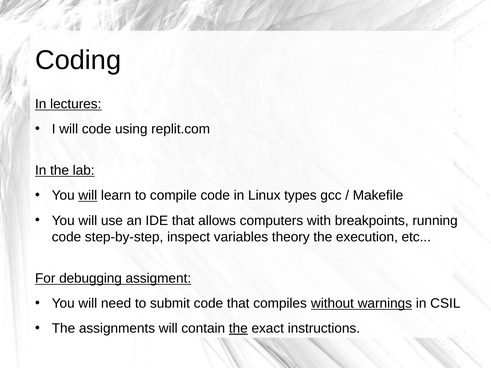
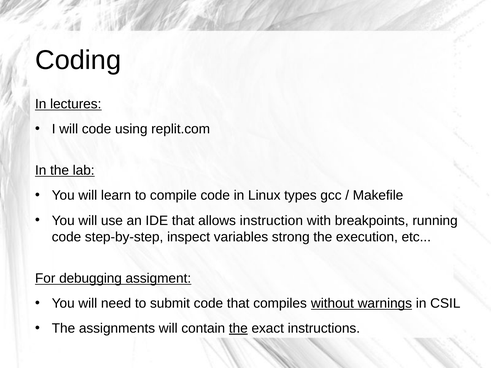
will underline: present -> none (88, 196)
computers: computers -> instruction (271, 221)
theory: theory -> strong (291, 237)
